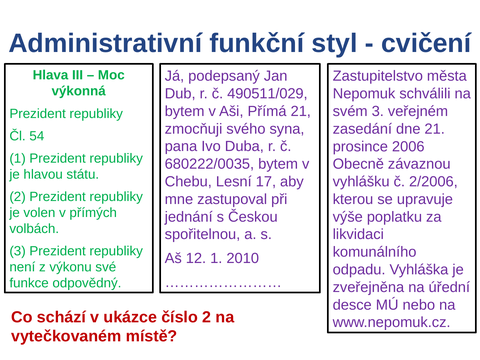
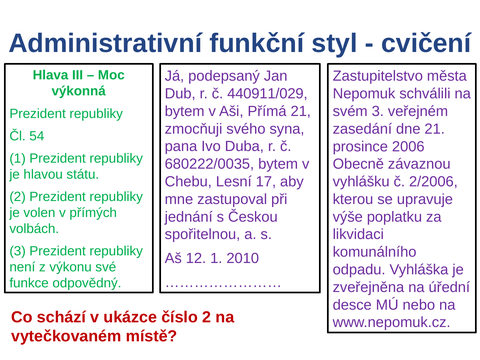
490511/029: 490511/029 -> 440911/029 (267, 94)
